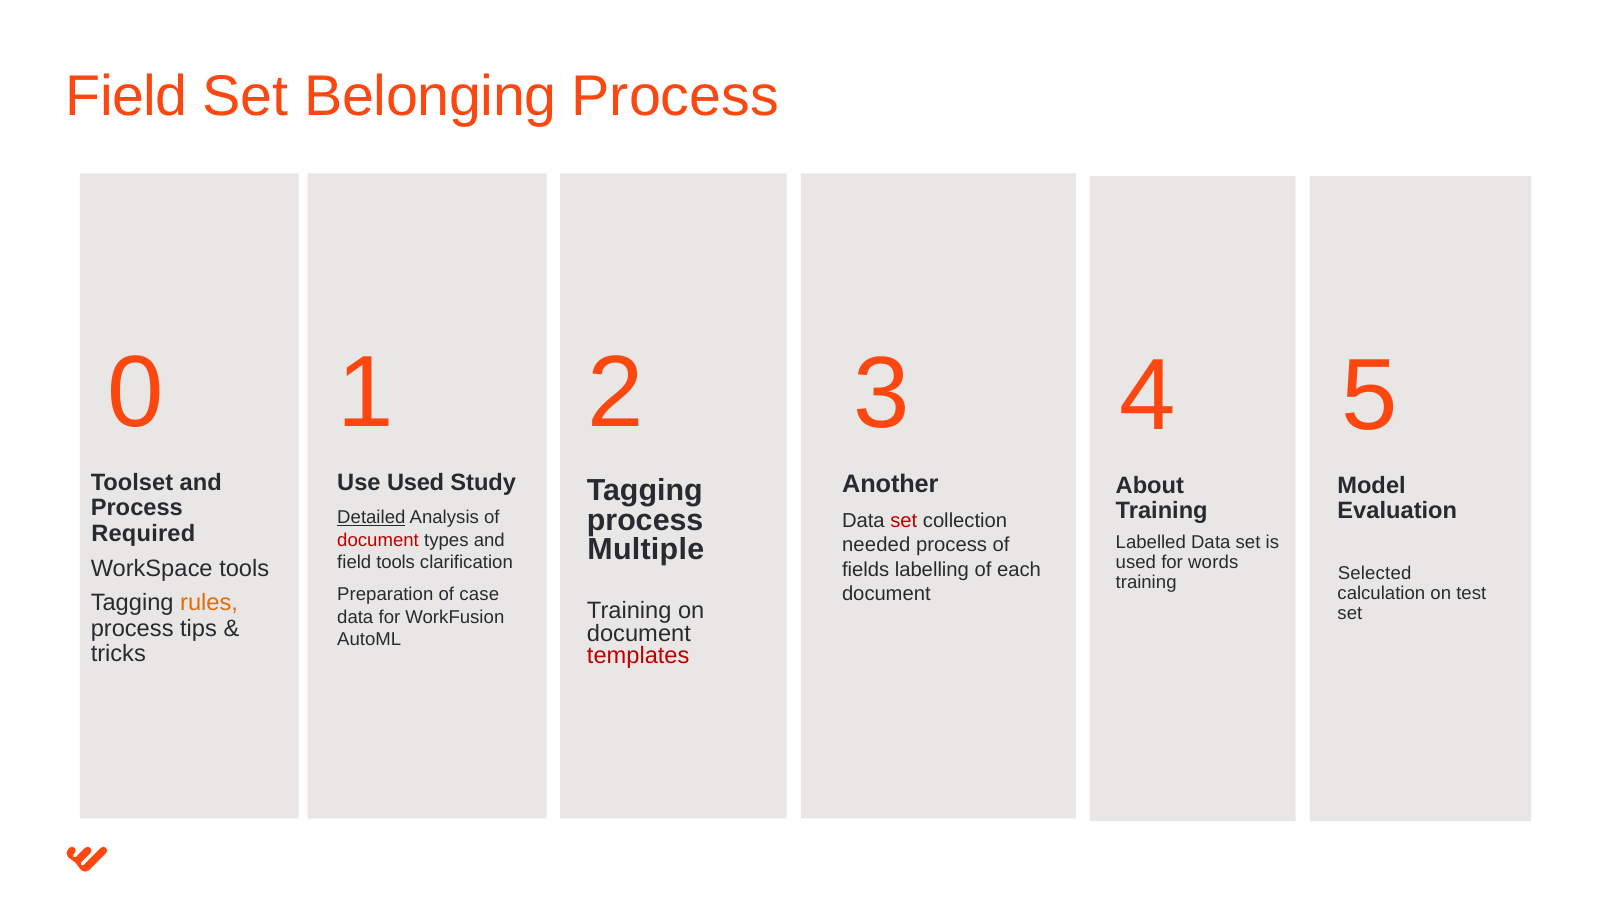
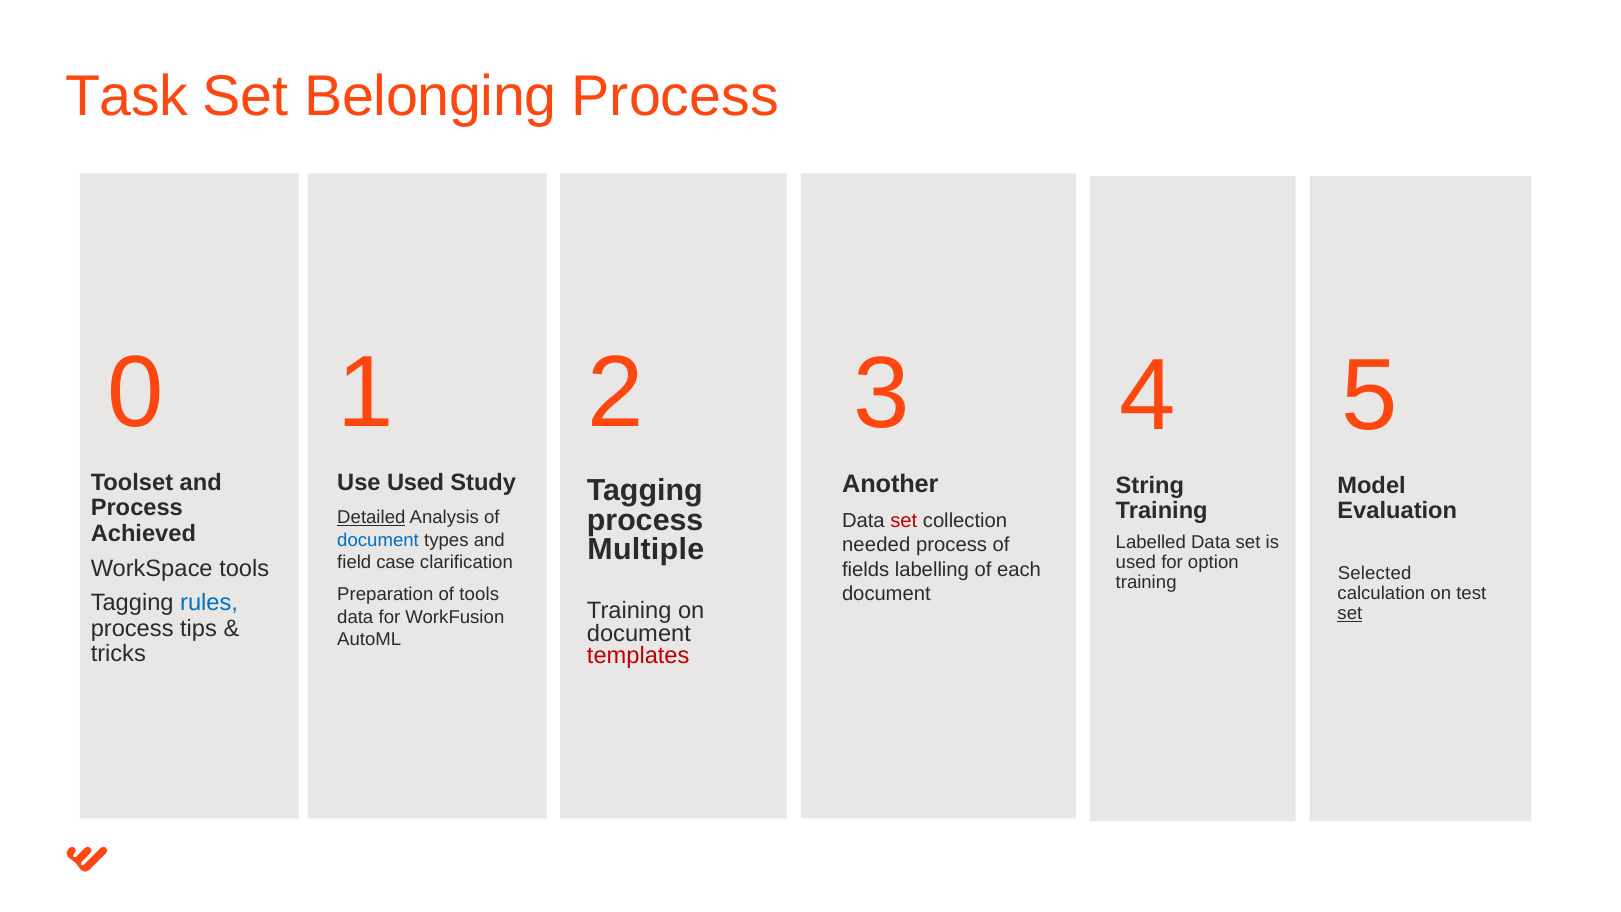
Field: Field -> Task (127, 97)
About: About -> String (1150, 485)
Required: Required -> Achieved (143, 534)
document colour: red -> blue (378, 540)
field tools: tools -> case (396, 562)
words: words -> option (1213, 562)
of case: case -> tools (479, 595)
rules colour: orange -> blue (209, 603)
set underline: none -> present (1350, 614)
